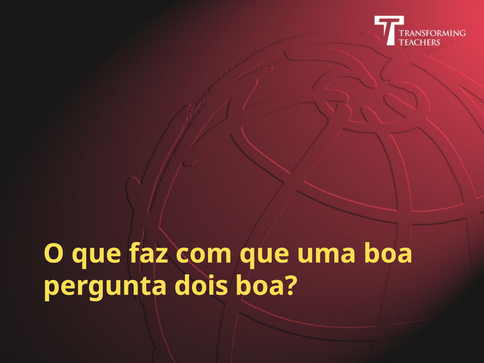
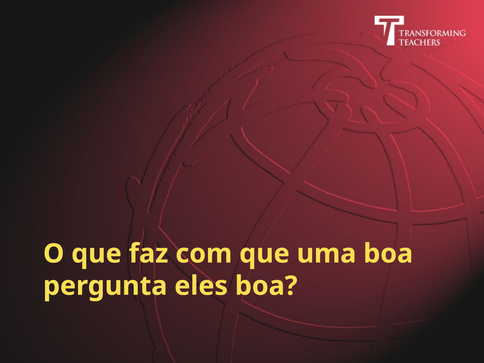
dois: dois -> eles (201, 286)
